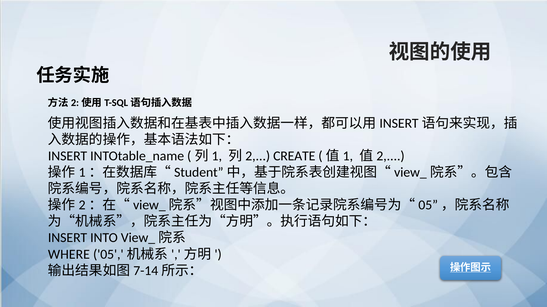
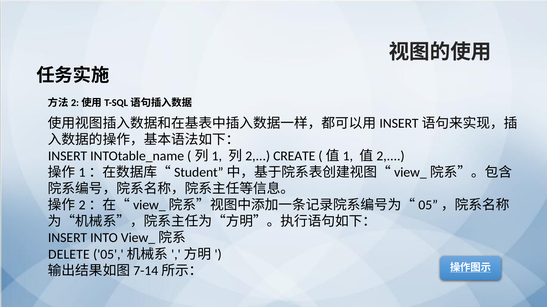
WHERE: WHERE -> DELETE (69, 255)
